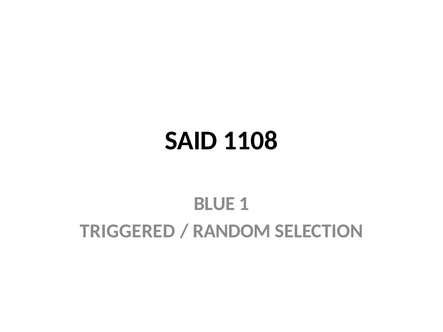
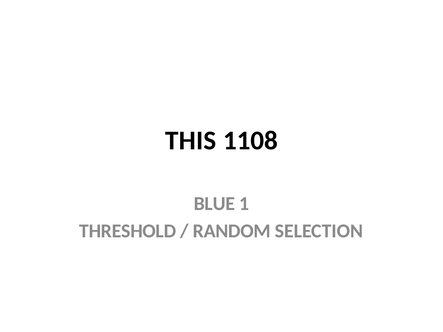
SAID: SAID -> THIS (191, 141)
TRIGGERED: TRIGGERED -> THRESHOLD (128, 231)
